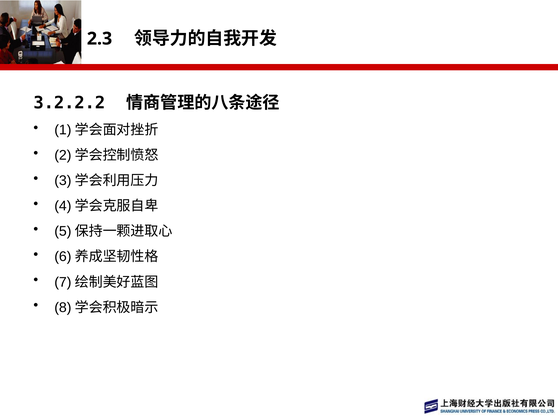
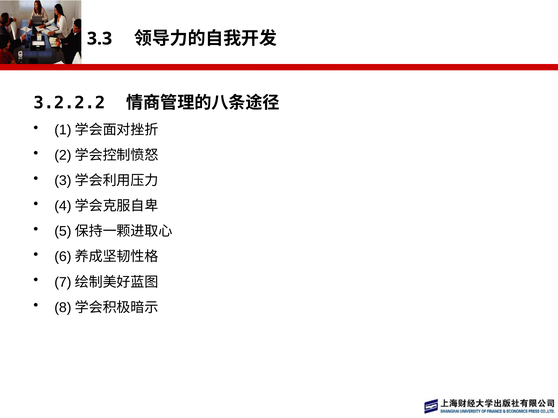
2.3: 2.3 -> 3.3 (100, 39)
